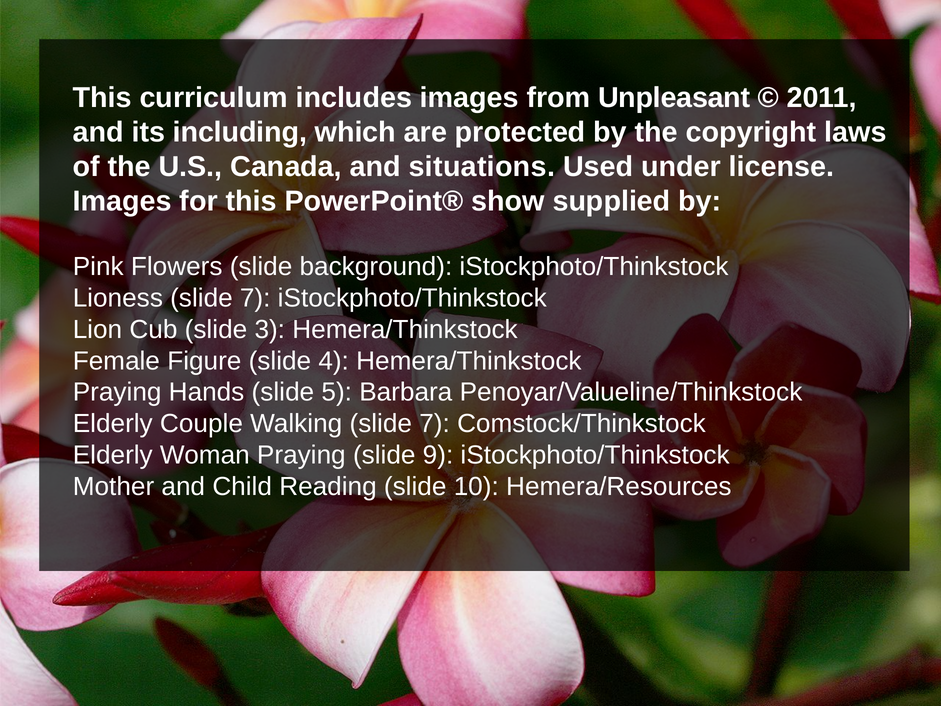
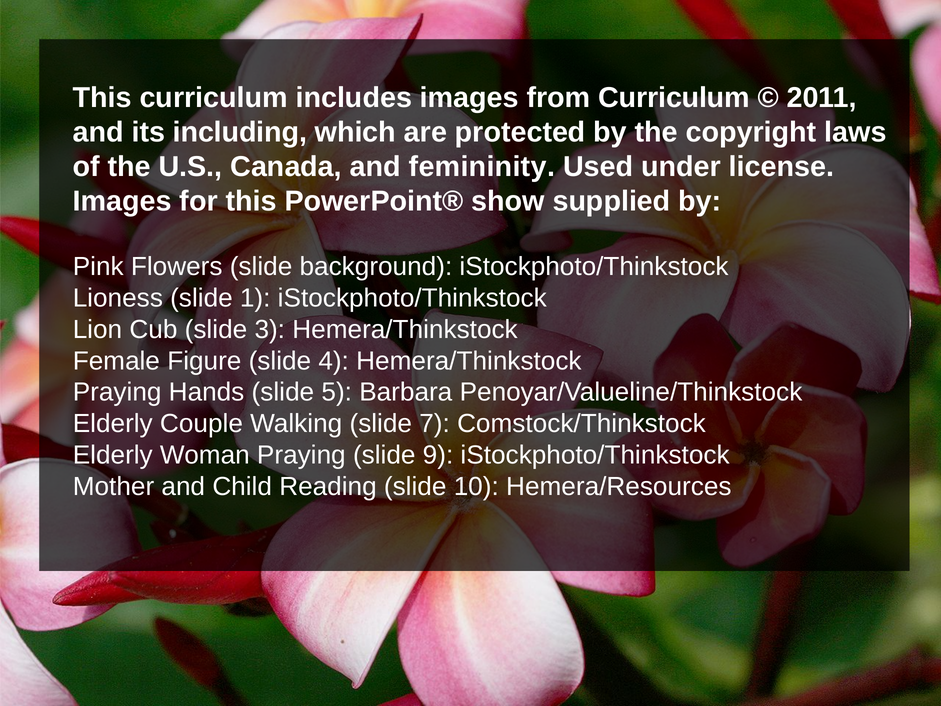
from Unpleasant: Unpleasant -> Curriculum (674, 98)
situations: situations -> femininity (482, 167)
Lioness slide 7: 7 -> 1 (255, 298)
